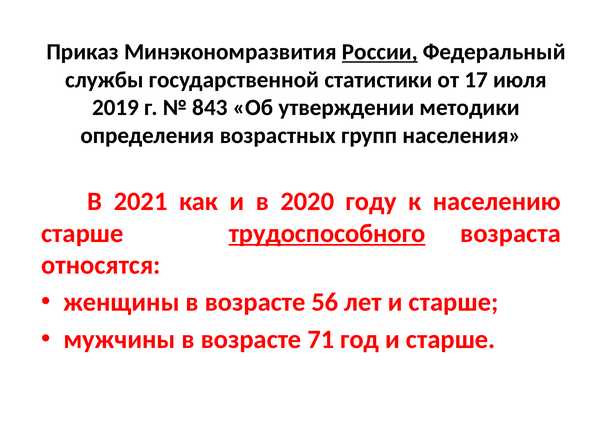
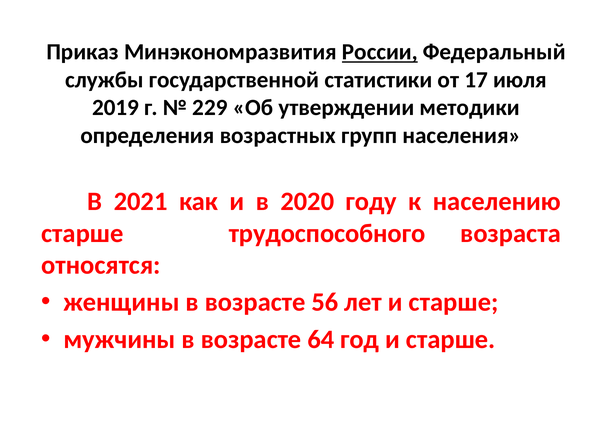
843: 843 -> 229 (210, 108)
трудоспособного underline: present -> none (327, 234)
71: 71 -> 64 (321, 340)
